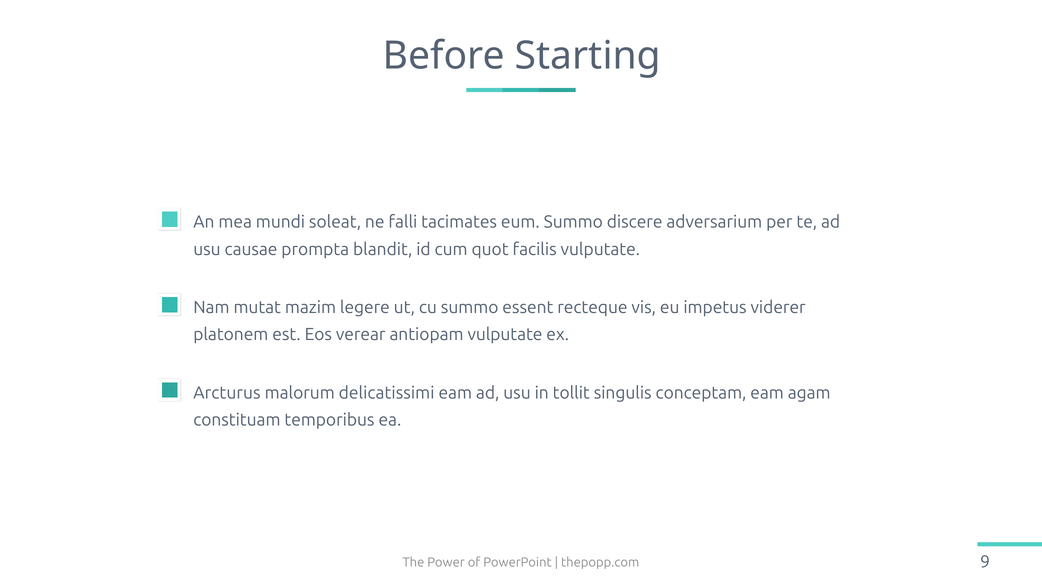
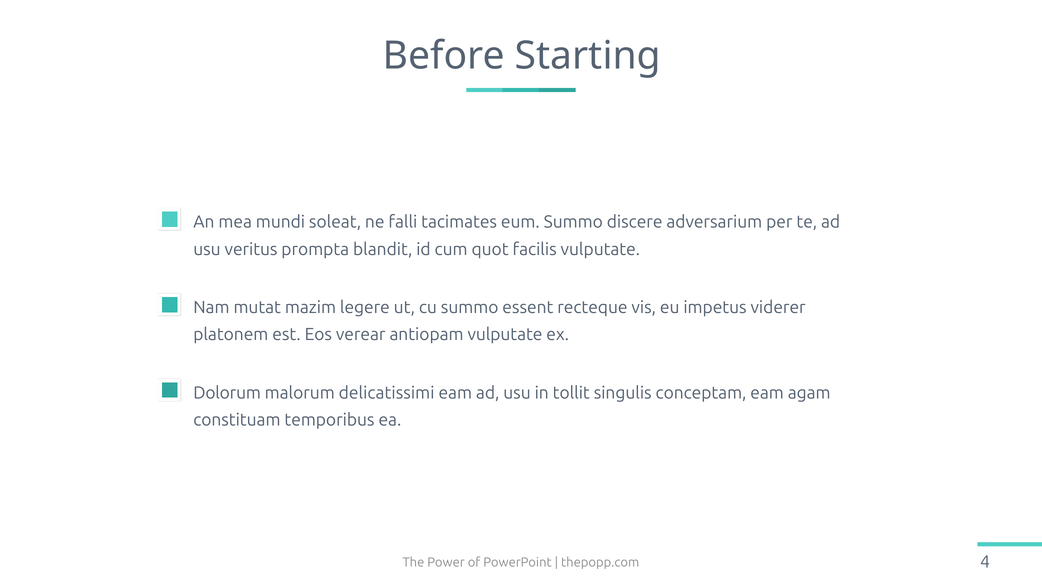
causae: causae -> veritus (251, 249)
Arcturus: Arcturus -> Dolorum (227, 393)
9: 9 -> 4 (985, 562)
